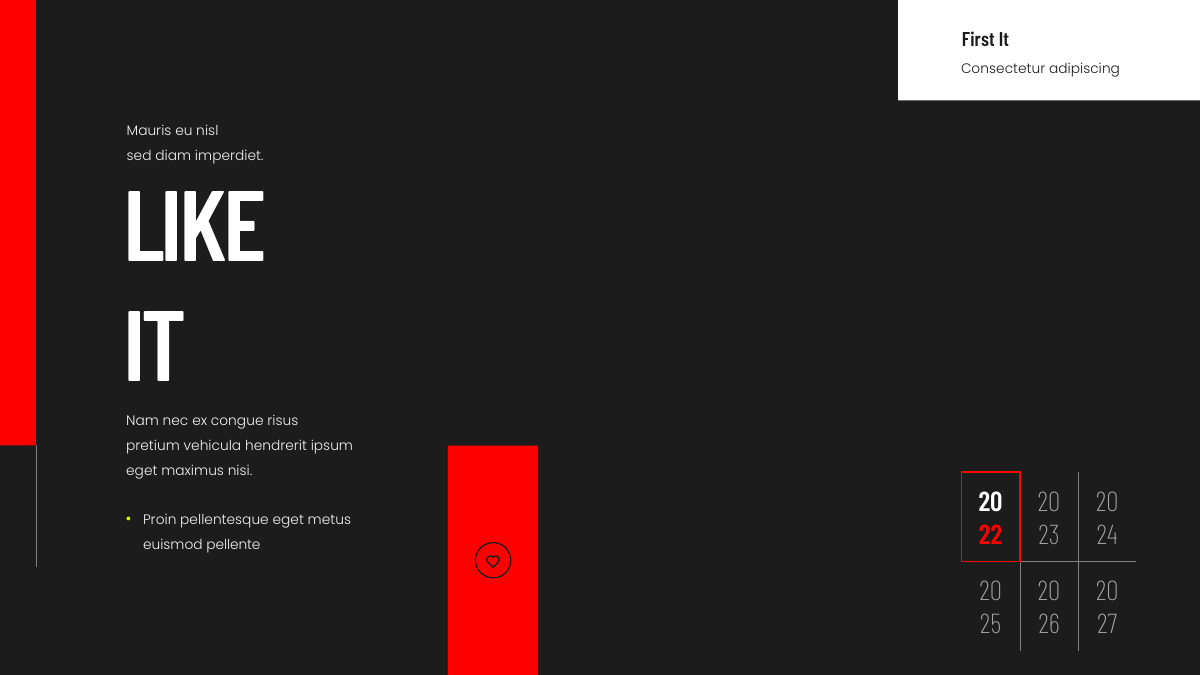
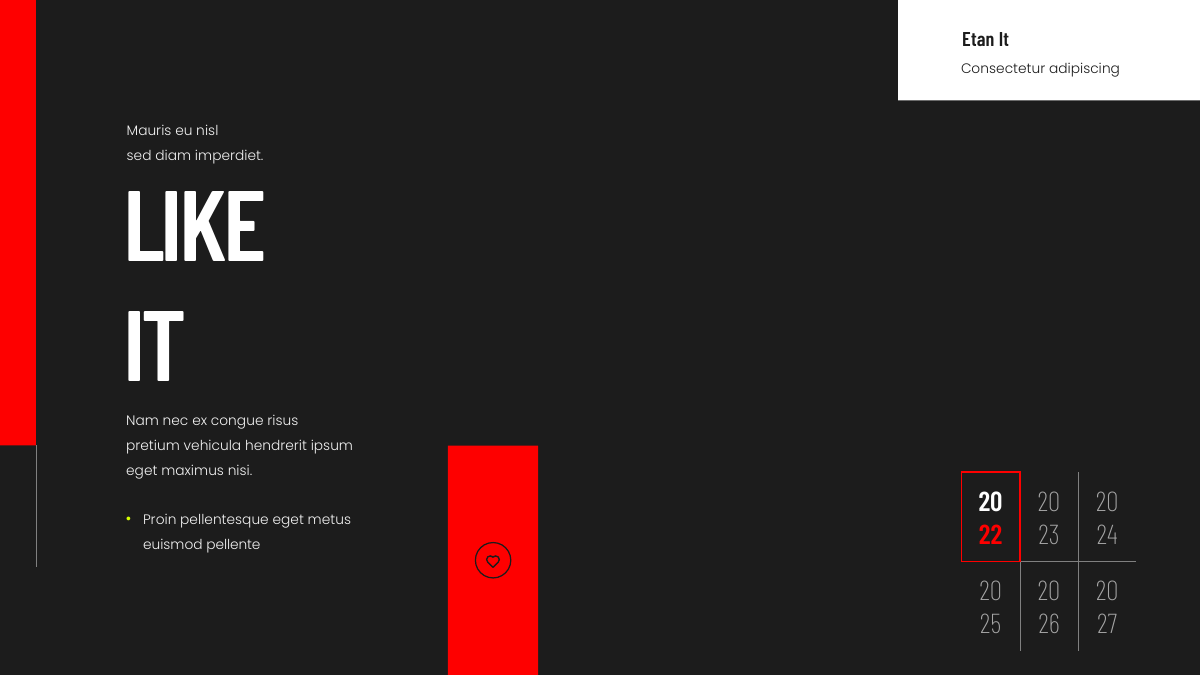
First: First -> Etan (978, 40)
